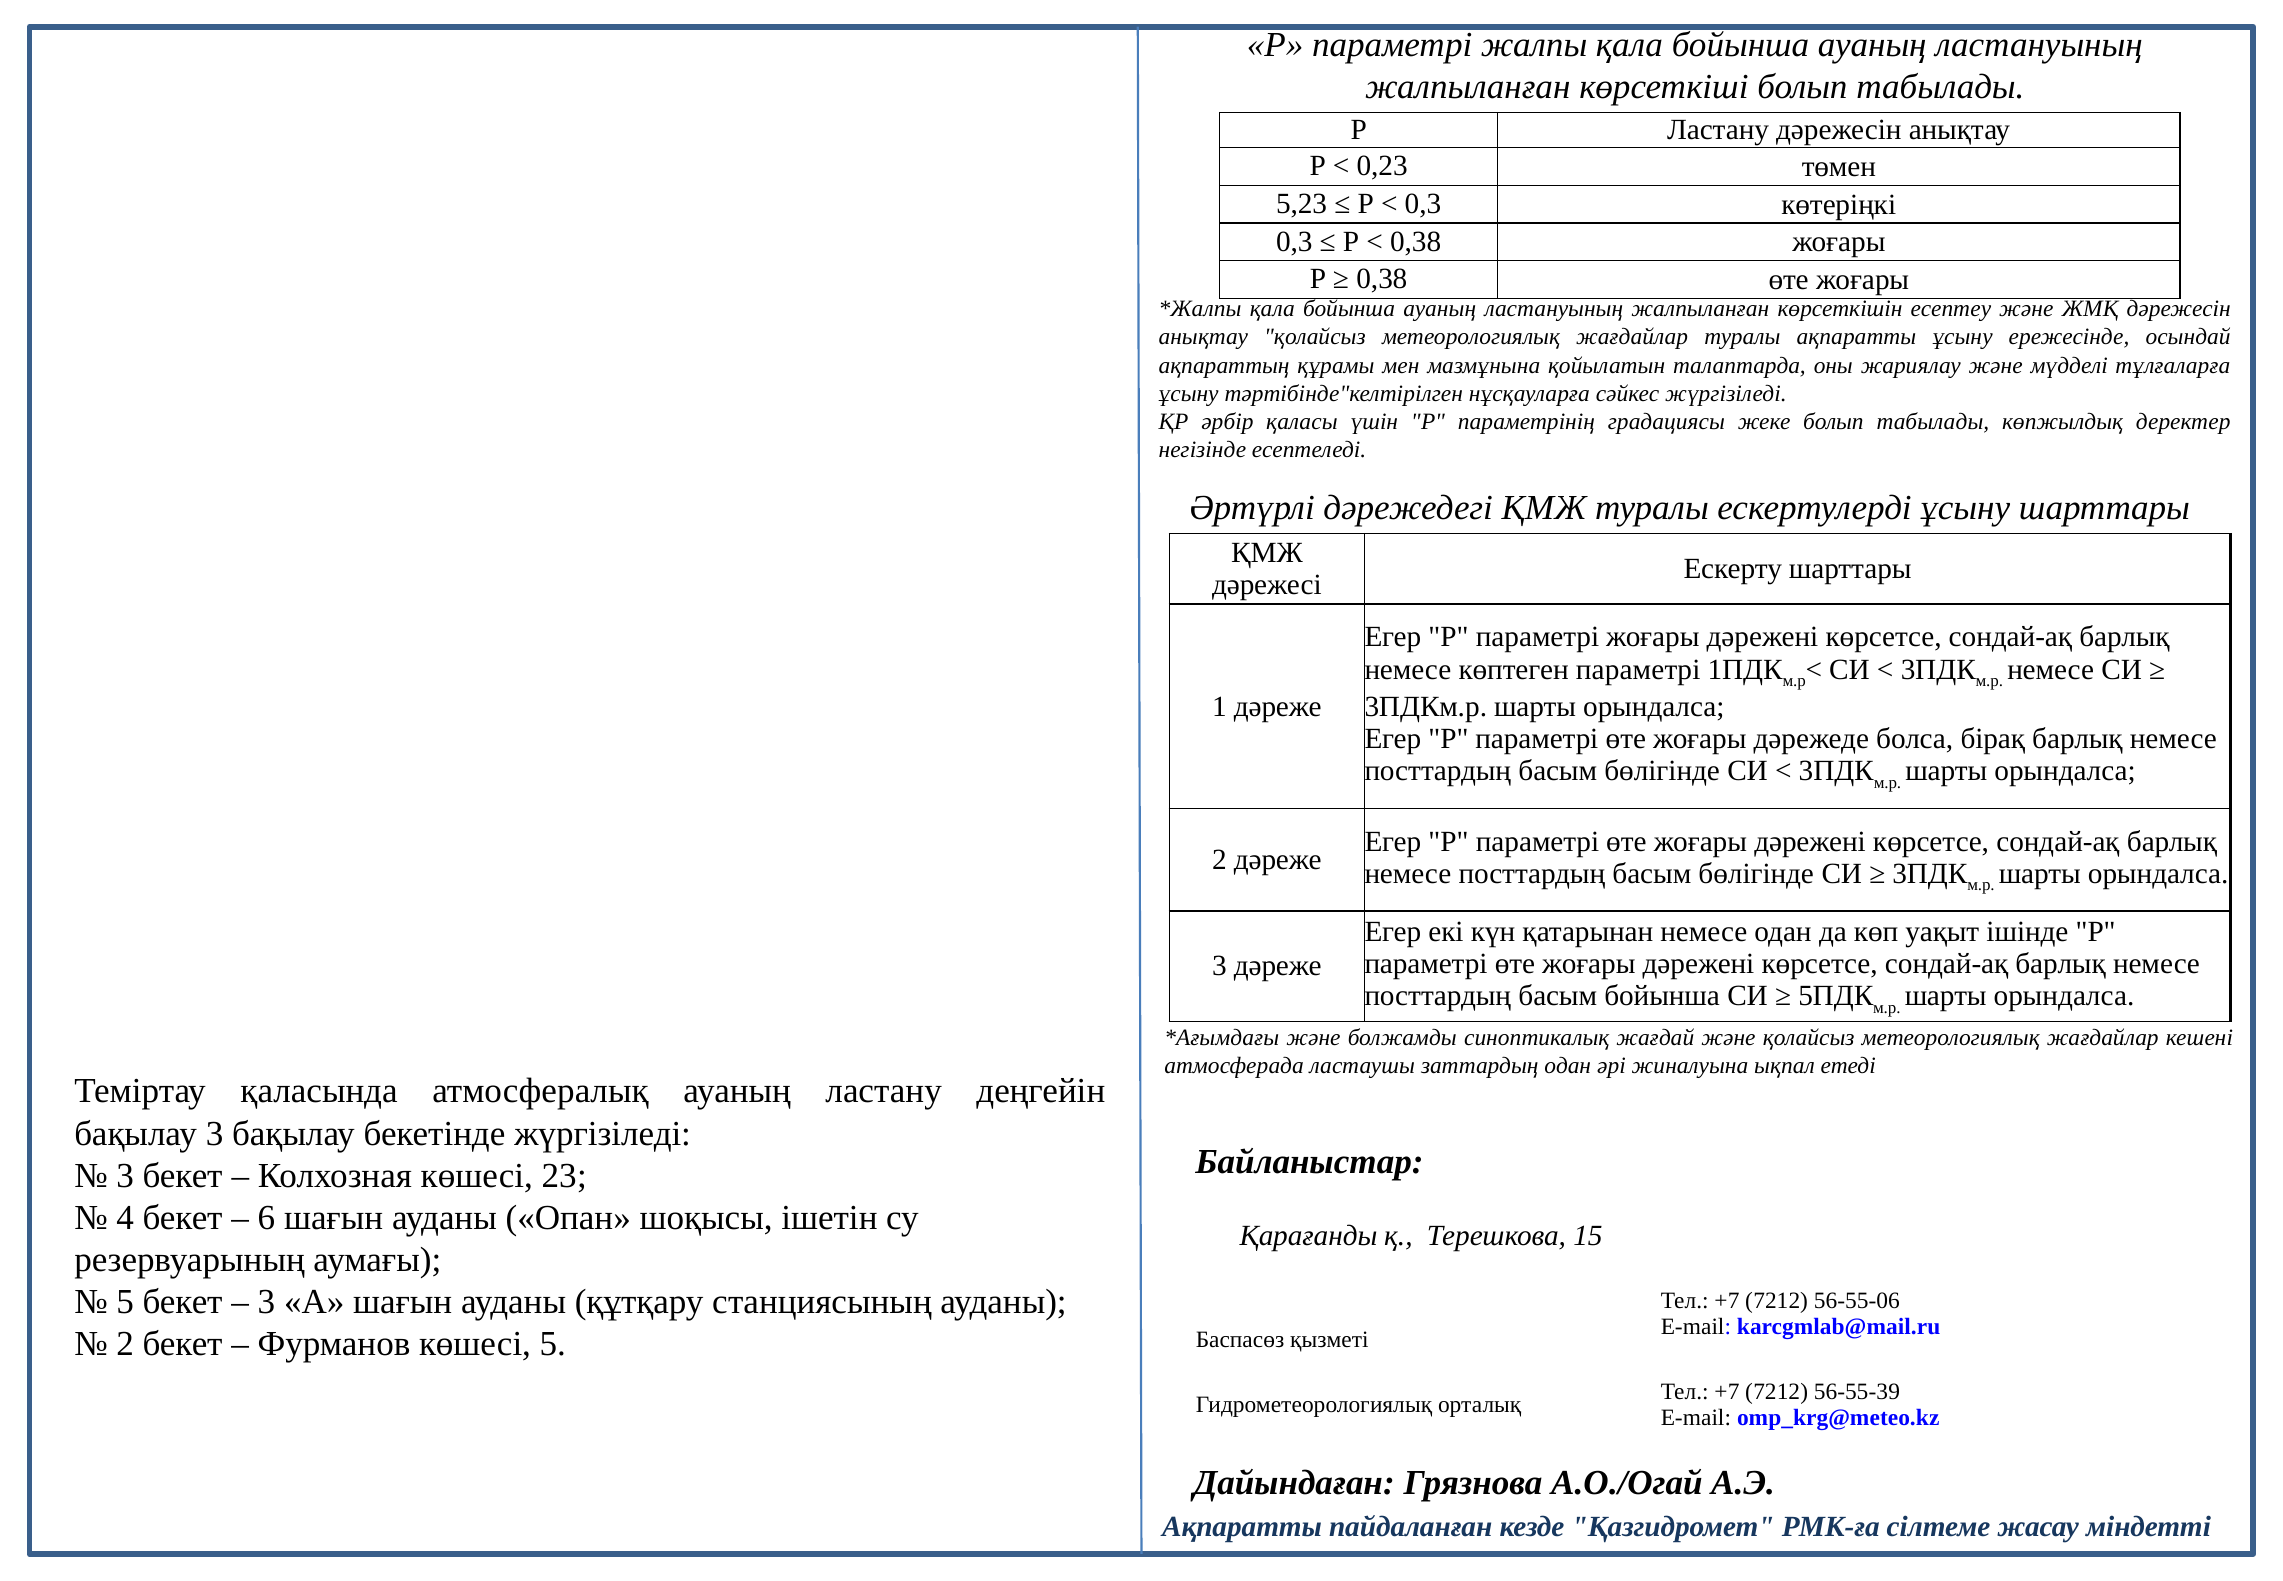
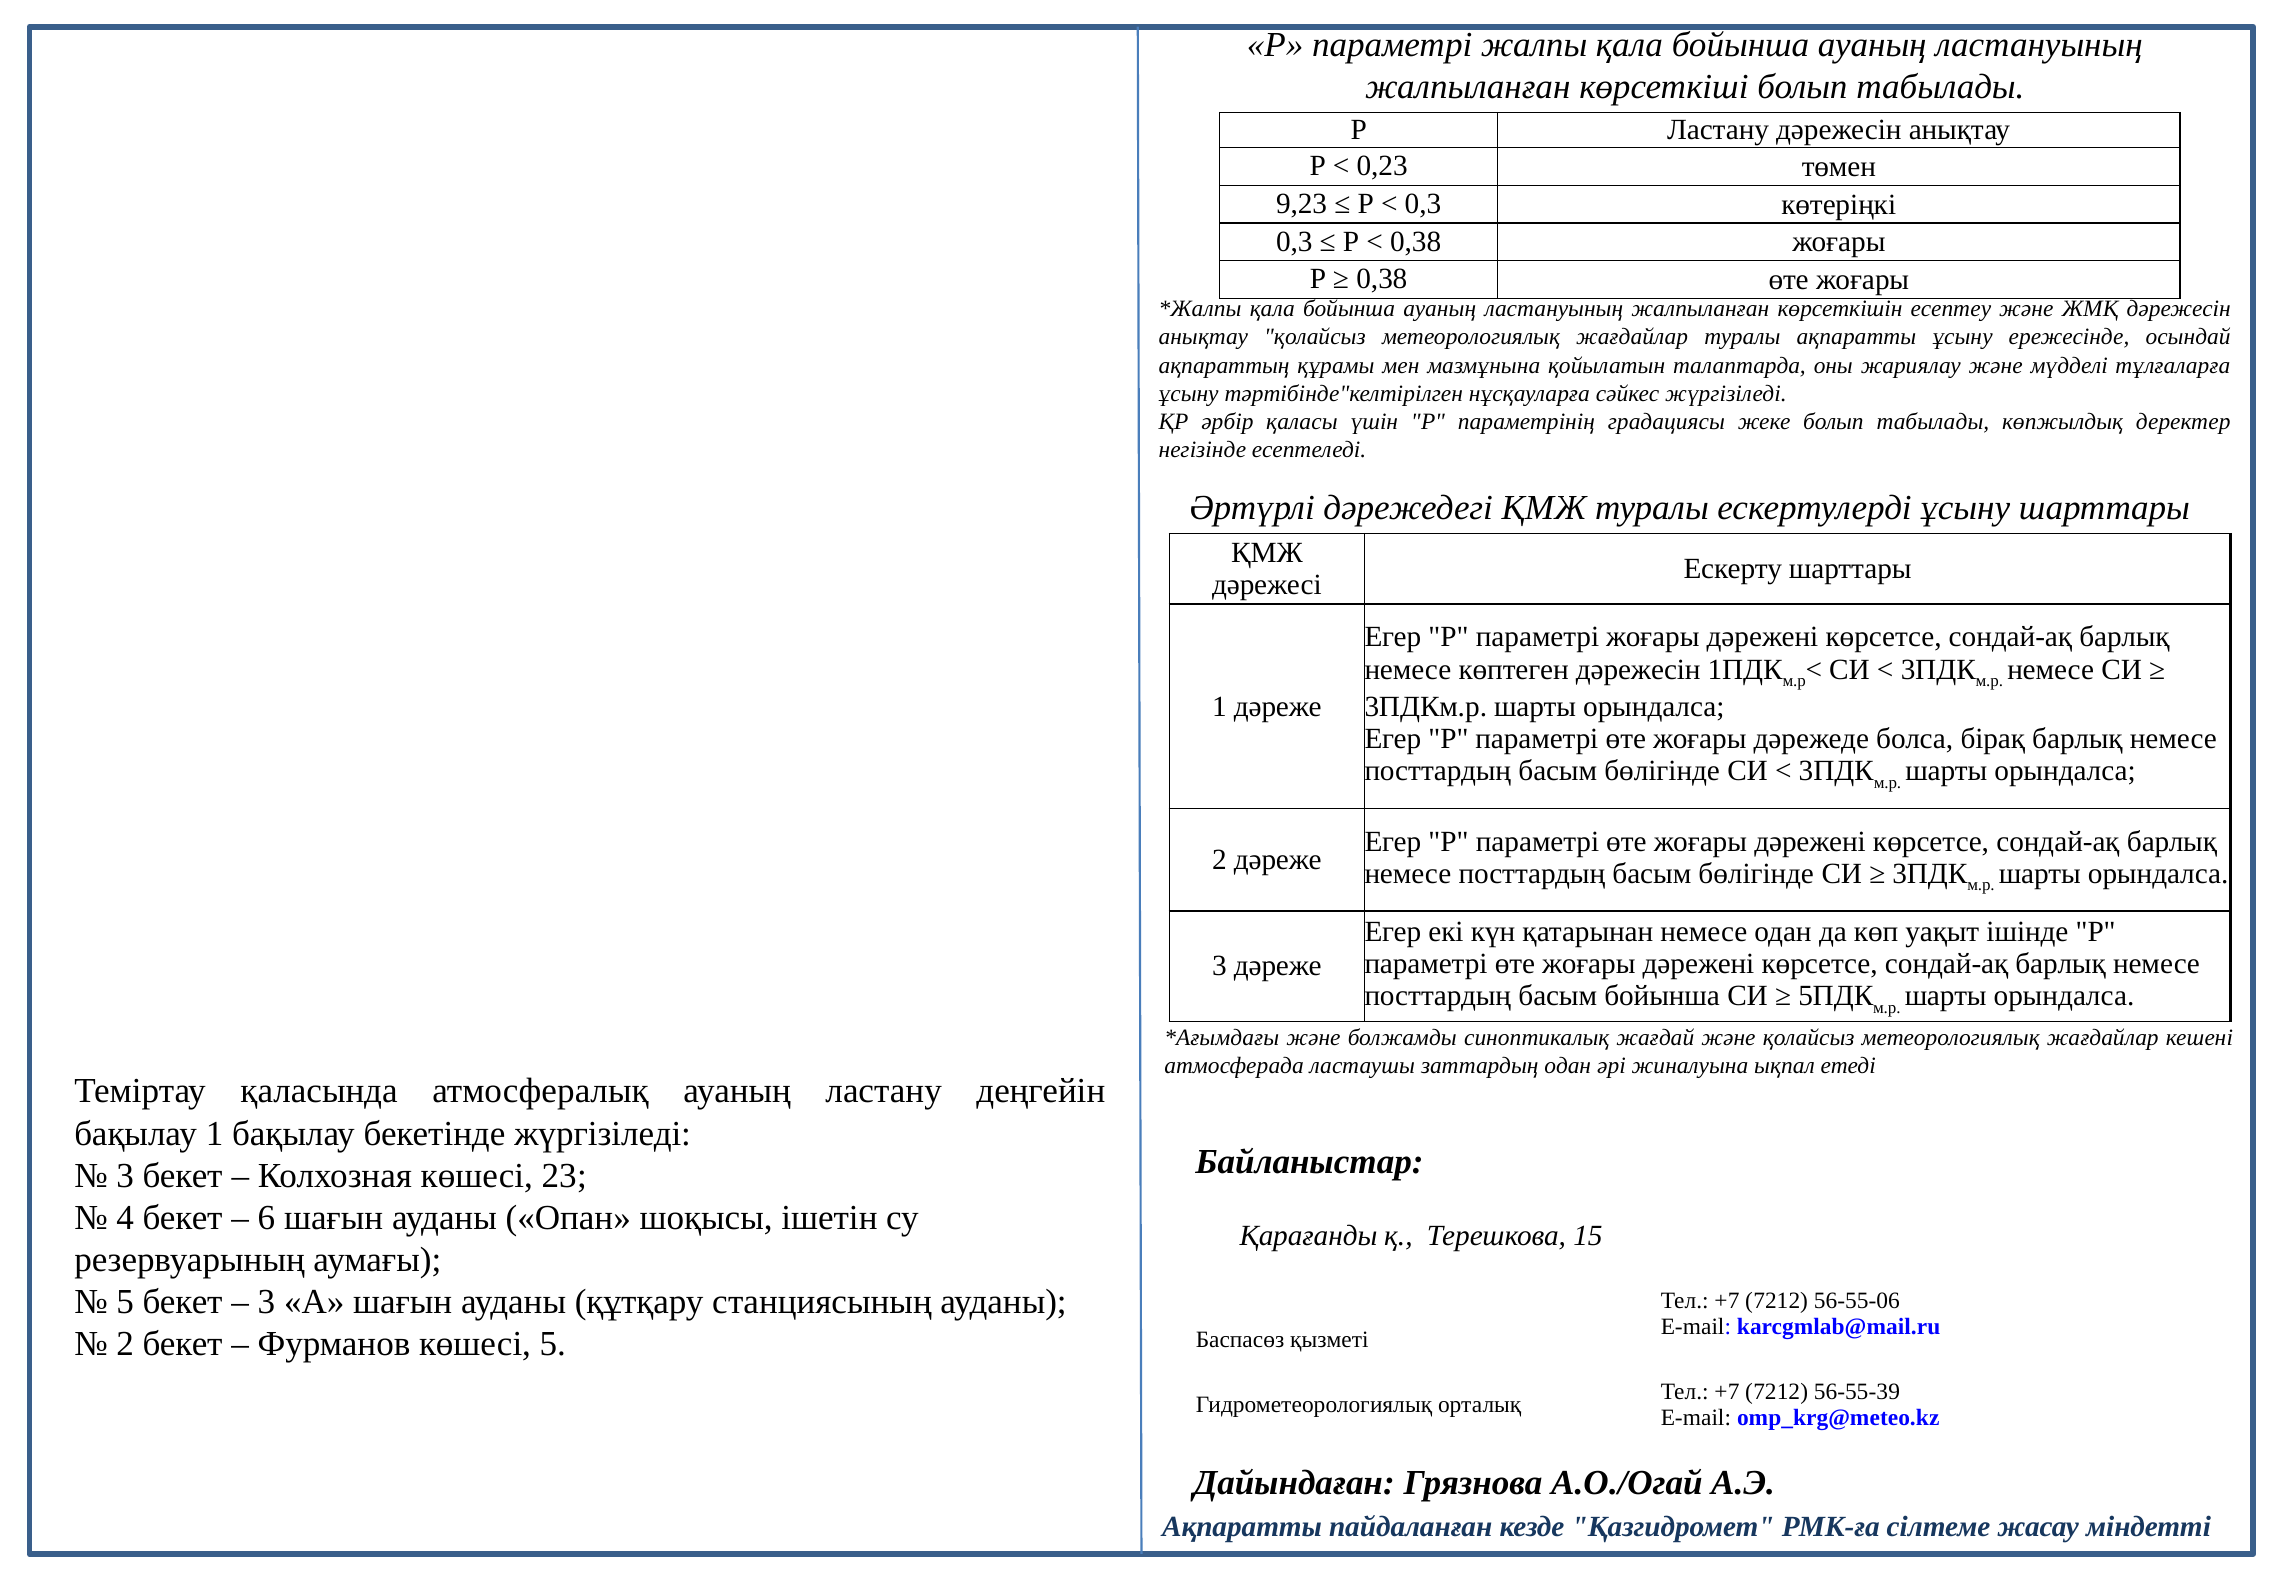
5,23: 5,23 -> 9,23 (1302, 204)
көптеген параметрі: параметрі -> дәрежесін (1638, 669)
бақылау 3: 3 -> 1 (215, 1133)
